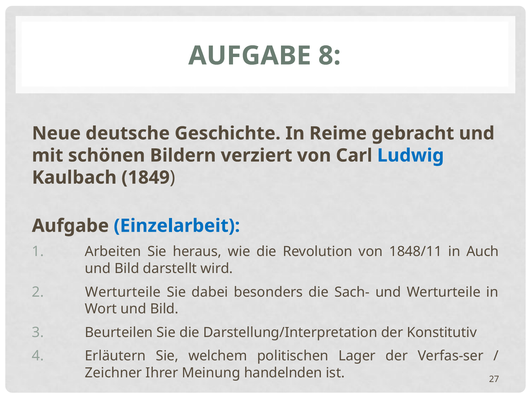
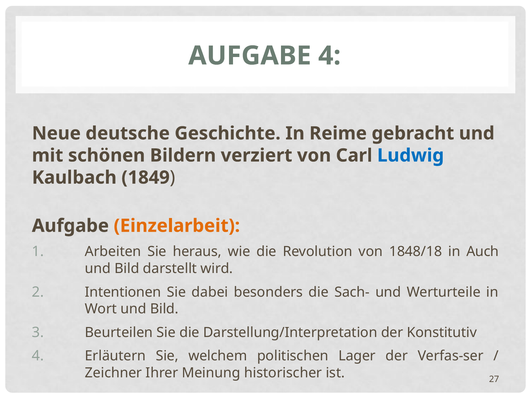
AUFGABE 8: 8 -> 4 (330, 56)
Einzelarbeit colour: blue -> orange (177, 226)
1848/11: 1848/11 -> 1848/18 (416, 252)
2 Werturteile: Werturteile -> Intentionen (123, 292)
handelnden: handelnden -> historischer (283, 373)
